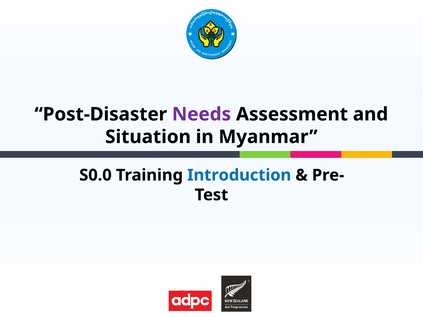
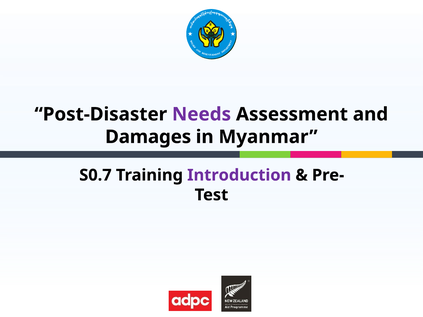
Situation: Situation -> Damages (148, 137)
S0.0: S0.0 -> S0.7 (95, 175)
Introduction colour: blue -> purple (239, 175)
